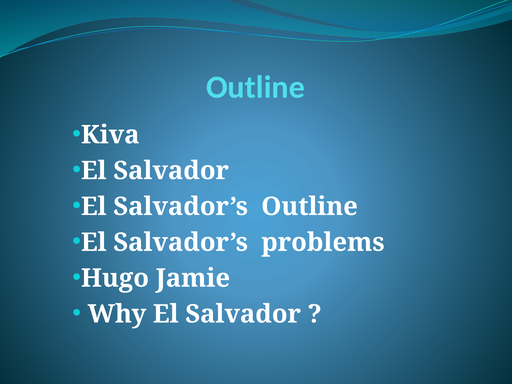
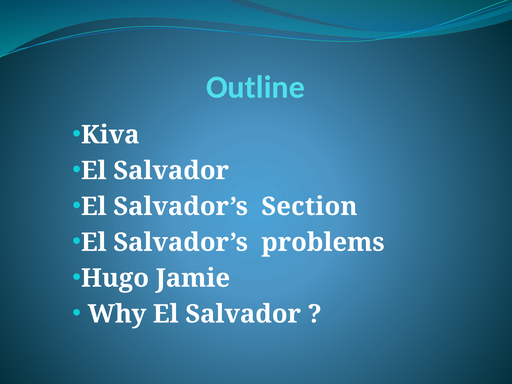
Salvador’s Outline: Outline -> Section (309, 207)
